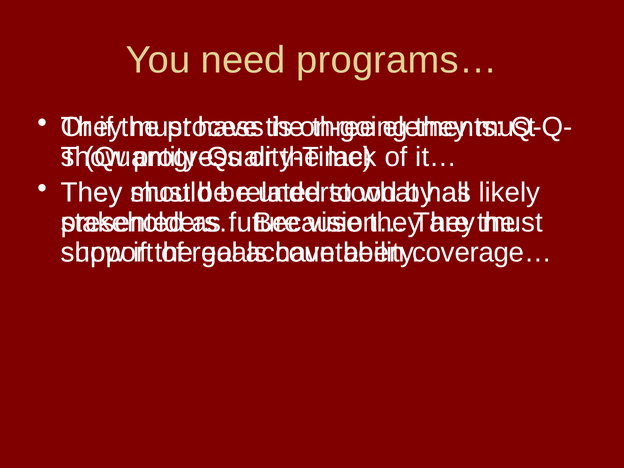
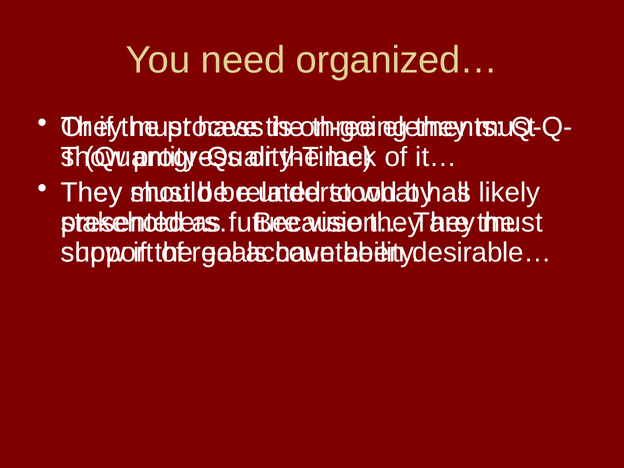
programs…: programs… -> organized… (397, 60)
coverage…: coverage… -> desirable… (482, 253)
